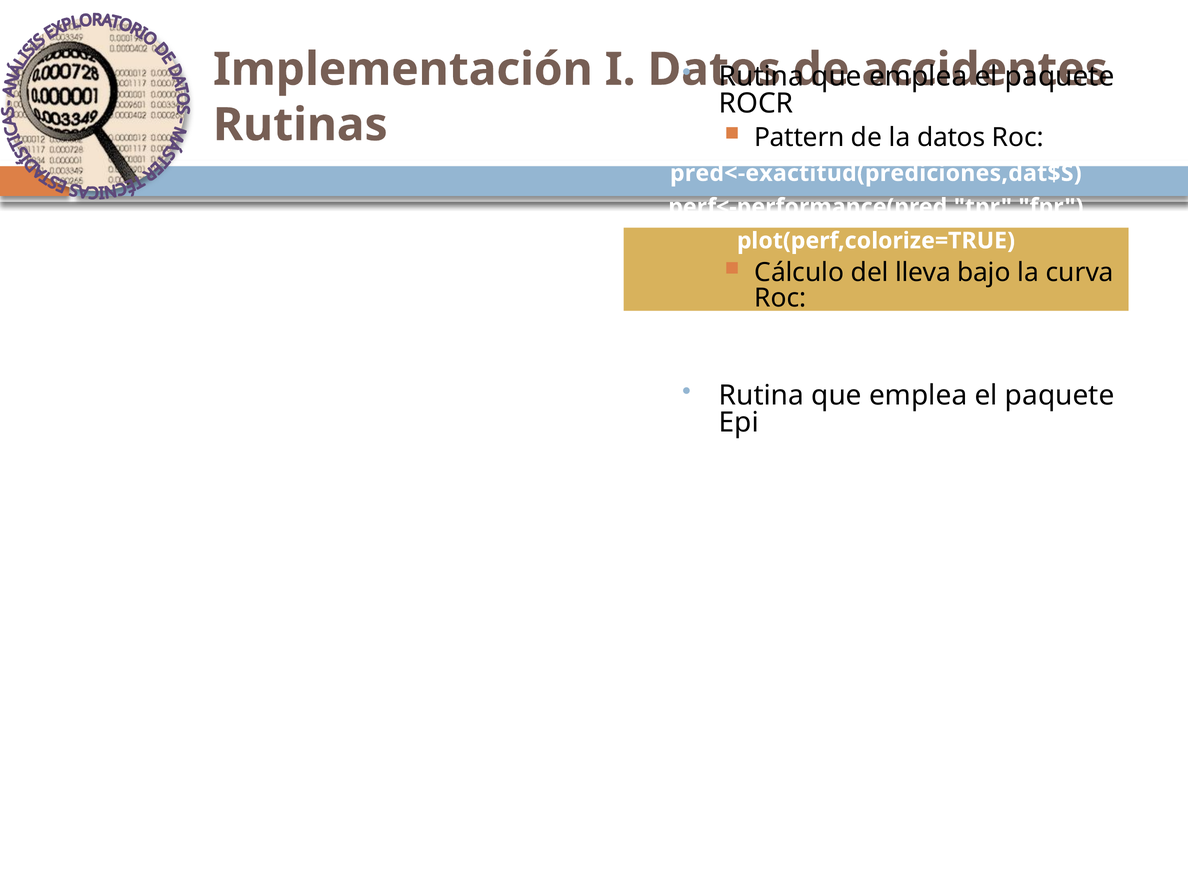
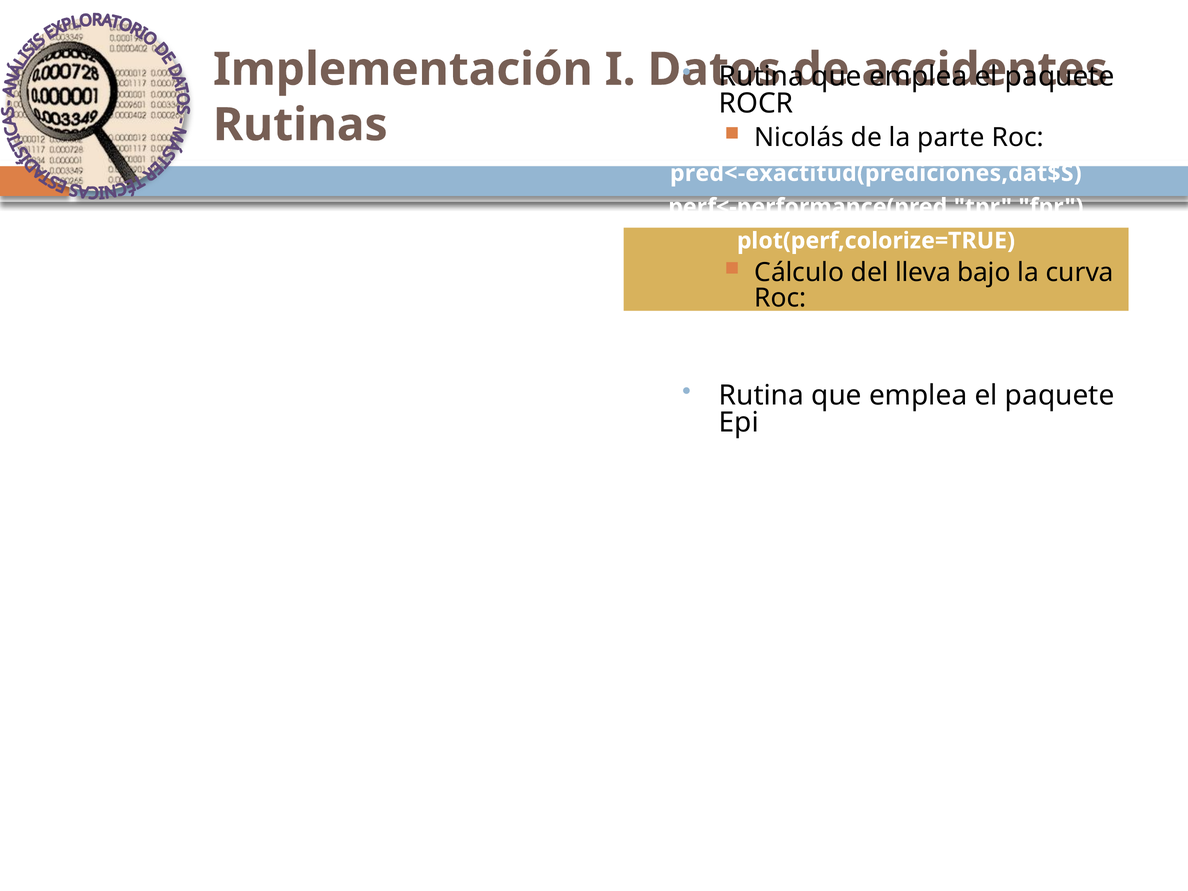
Pattern: Pattern -> Nicolás (799, 138)
la datos: datos -> parte (951, 138)
